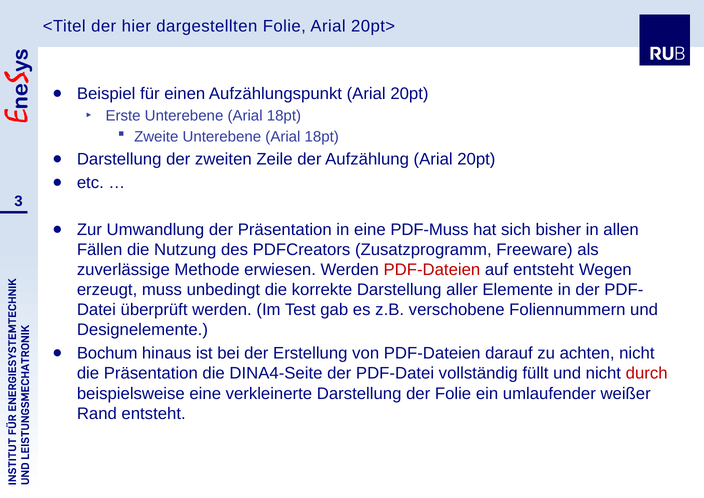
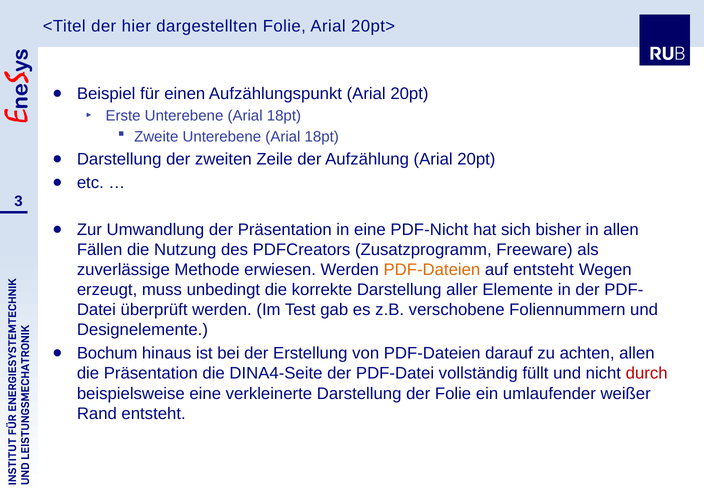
PDF-Muss: PDF-Muss -> PDF-Nicht (429, 229)
PDF-Dateien colour: red -> orange (432, 270)
achten nicht: nicht -> allen (637, 353)
